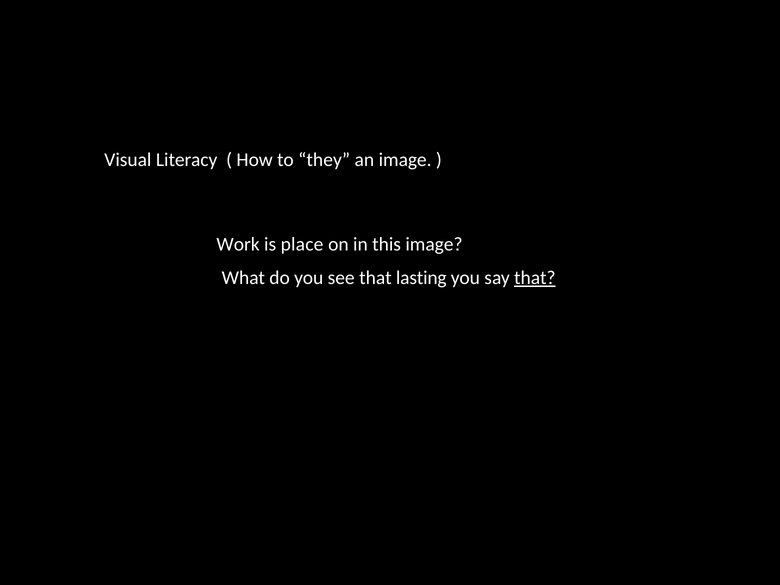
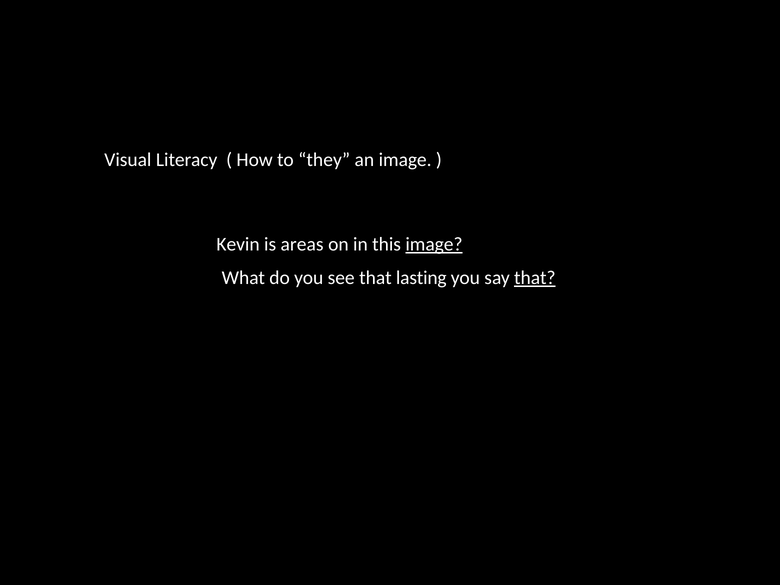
Work: Work -> Kevin (238, 244)
place: place -> areas (302, 244)
image underline: none -> present (434, 244)
